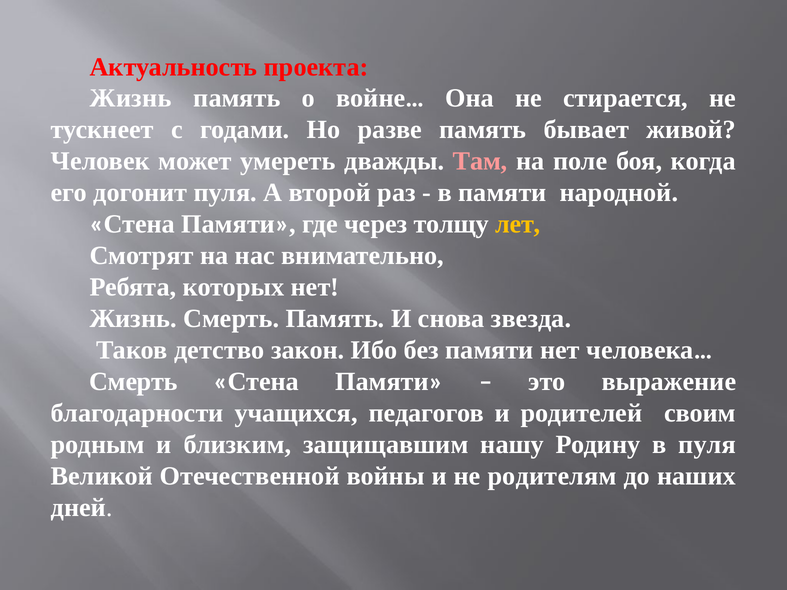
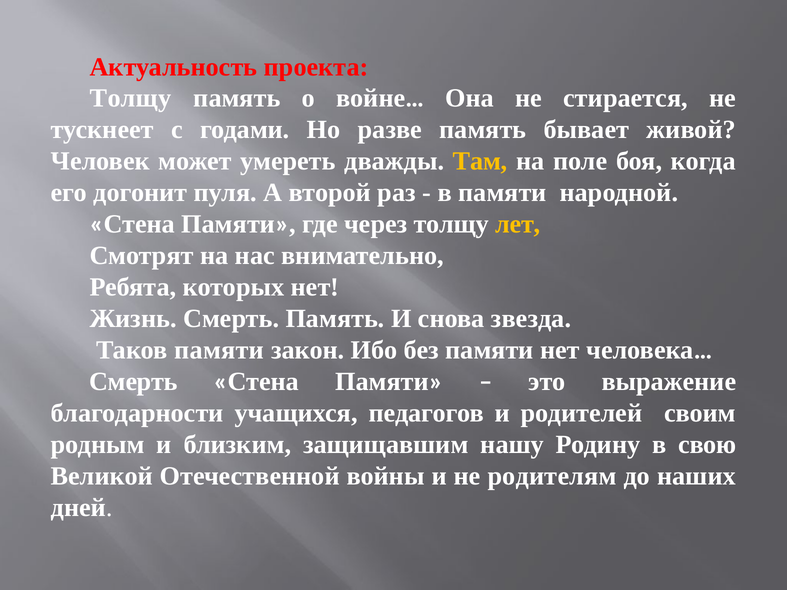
Жизнь: Жизнь -> Толщу (131, 98)
Там colour: pink -> yellow (480, 161)
Таков детство: детство -> памяти (219, 350)
в пуля: пуля -> свою (707, 445)
